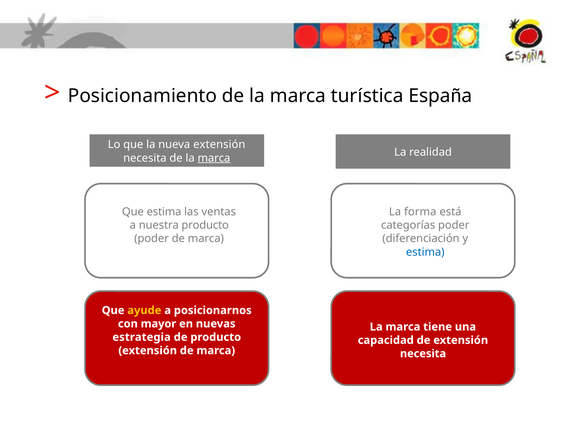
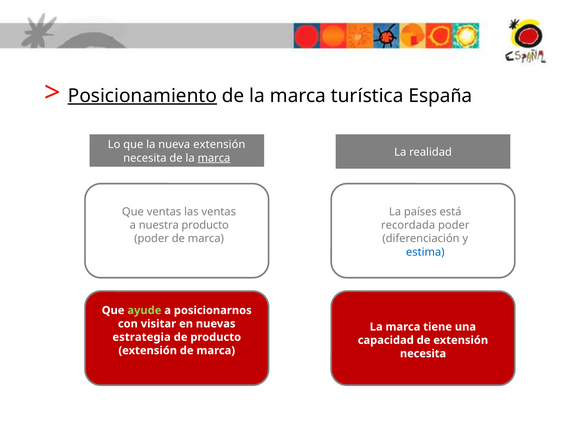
Posicionamiento underline: none -> present (142, 96)
Que estima: estima -> ventas (164, 212)
forma: forma -> países (420, 212)
categorías: categorías -> recordada (408, 225)
ayude colour: yellow -> light green (144, 310)
mayor: mayor -> visitar (158, 324)
